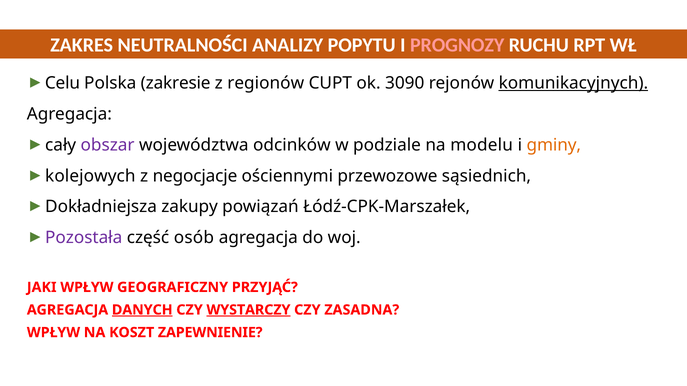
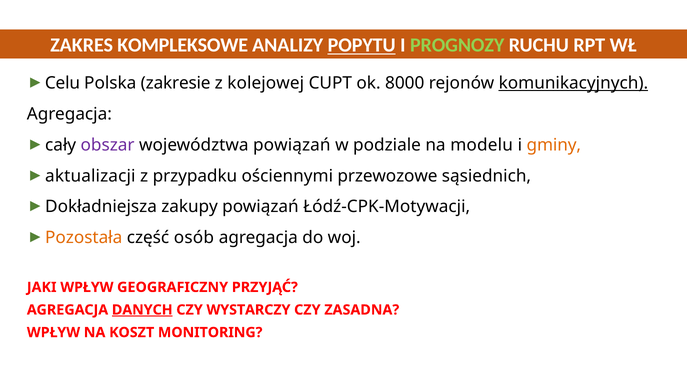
NEUTRALNOŚCI: NEUTRALNOŚCI -> KOMPLEKSOWE (183, 45)
POPYTU underline: none -> present (362, 45)
PROGNOZY colour: pink -> light green (457, 45)
regionów: regionów -> kolejowej (266, 83)
3090: 3090 -> 8000 (405, 83)
województwa odcinków: odcinków -> powiązań (292, 145)
kolejowych: kolejowych -> aktualizacji (90, 176)
negocjacje: negocjacje -> przypadku (195, 176)
Łódź-CPK-Marszałek: Łódź-CPK-Marszałek -> Łódź-CPK-Motywacji (387, 207)
Pozostała colour: purple -> orange (84, 238)
WYSTARCZY underline: present -> none (248, 310)
ZAPEWNIENIE: ZAPEWNIENIE -> MONITORING (210, 333)
